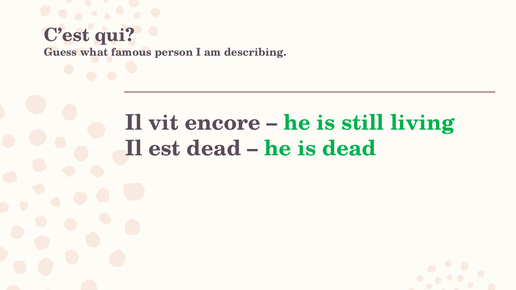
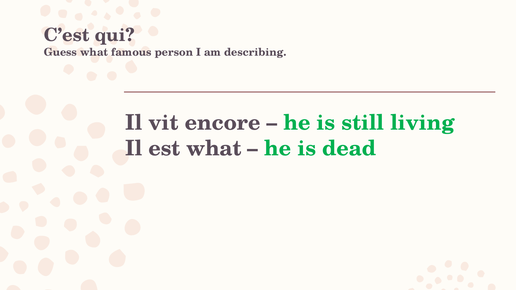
est dead: dead -> what (214, 149)
